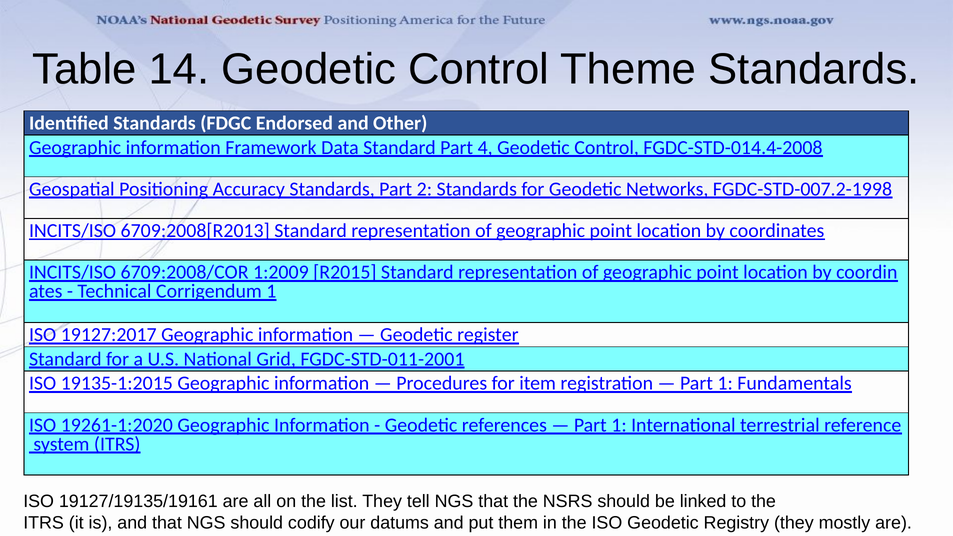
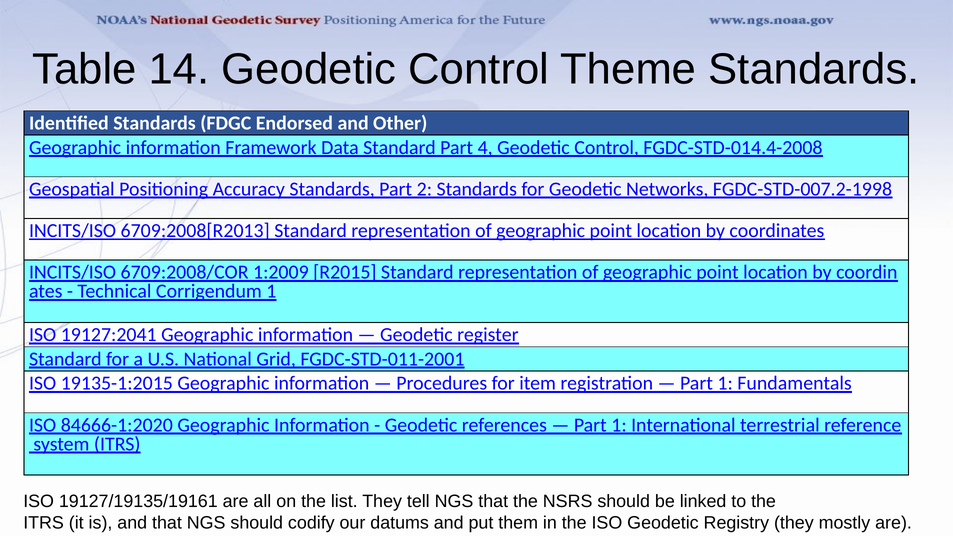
19127:2017: 19127:2017 -> 19127:2041 (109, 335)
19261-1:2020: 19261-1:2020 -> 84666-1:2020 (117, 425)
